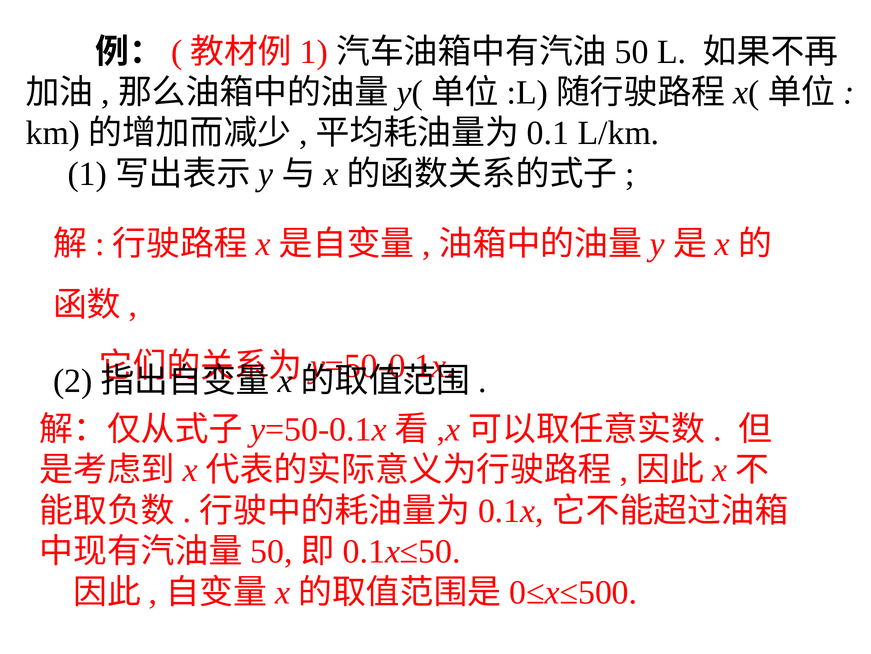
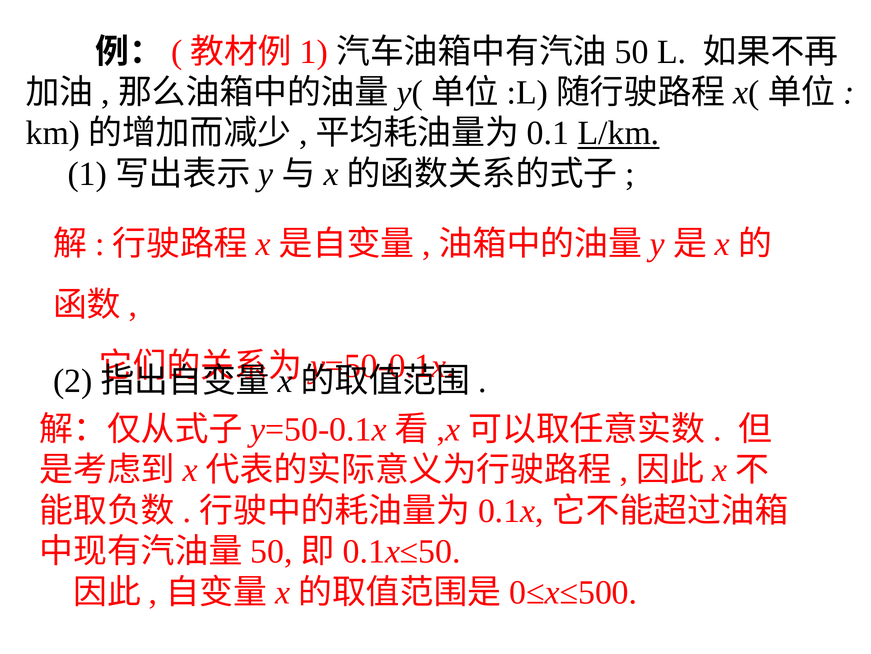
L/km underline: none -> present (618, 133)
